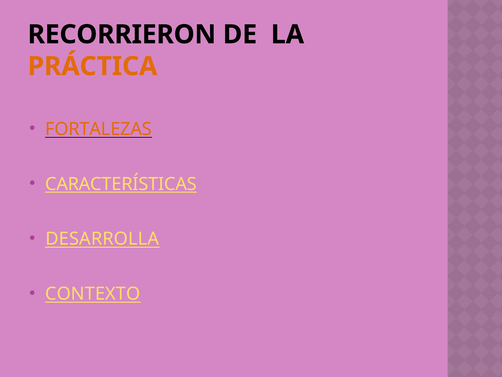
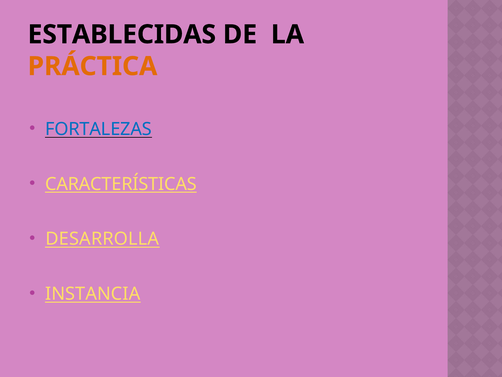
RECORRIERON: RECORRIERON -> ESTABLECIDAS (122, 34)
FORTALEZAS colour: orange -> blue (99, 129)
CONTEXTO: CONTEXTO -> INSTANCIA (93, 294)
